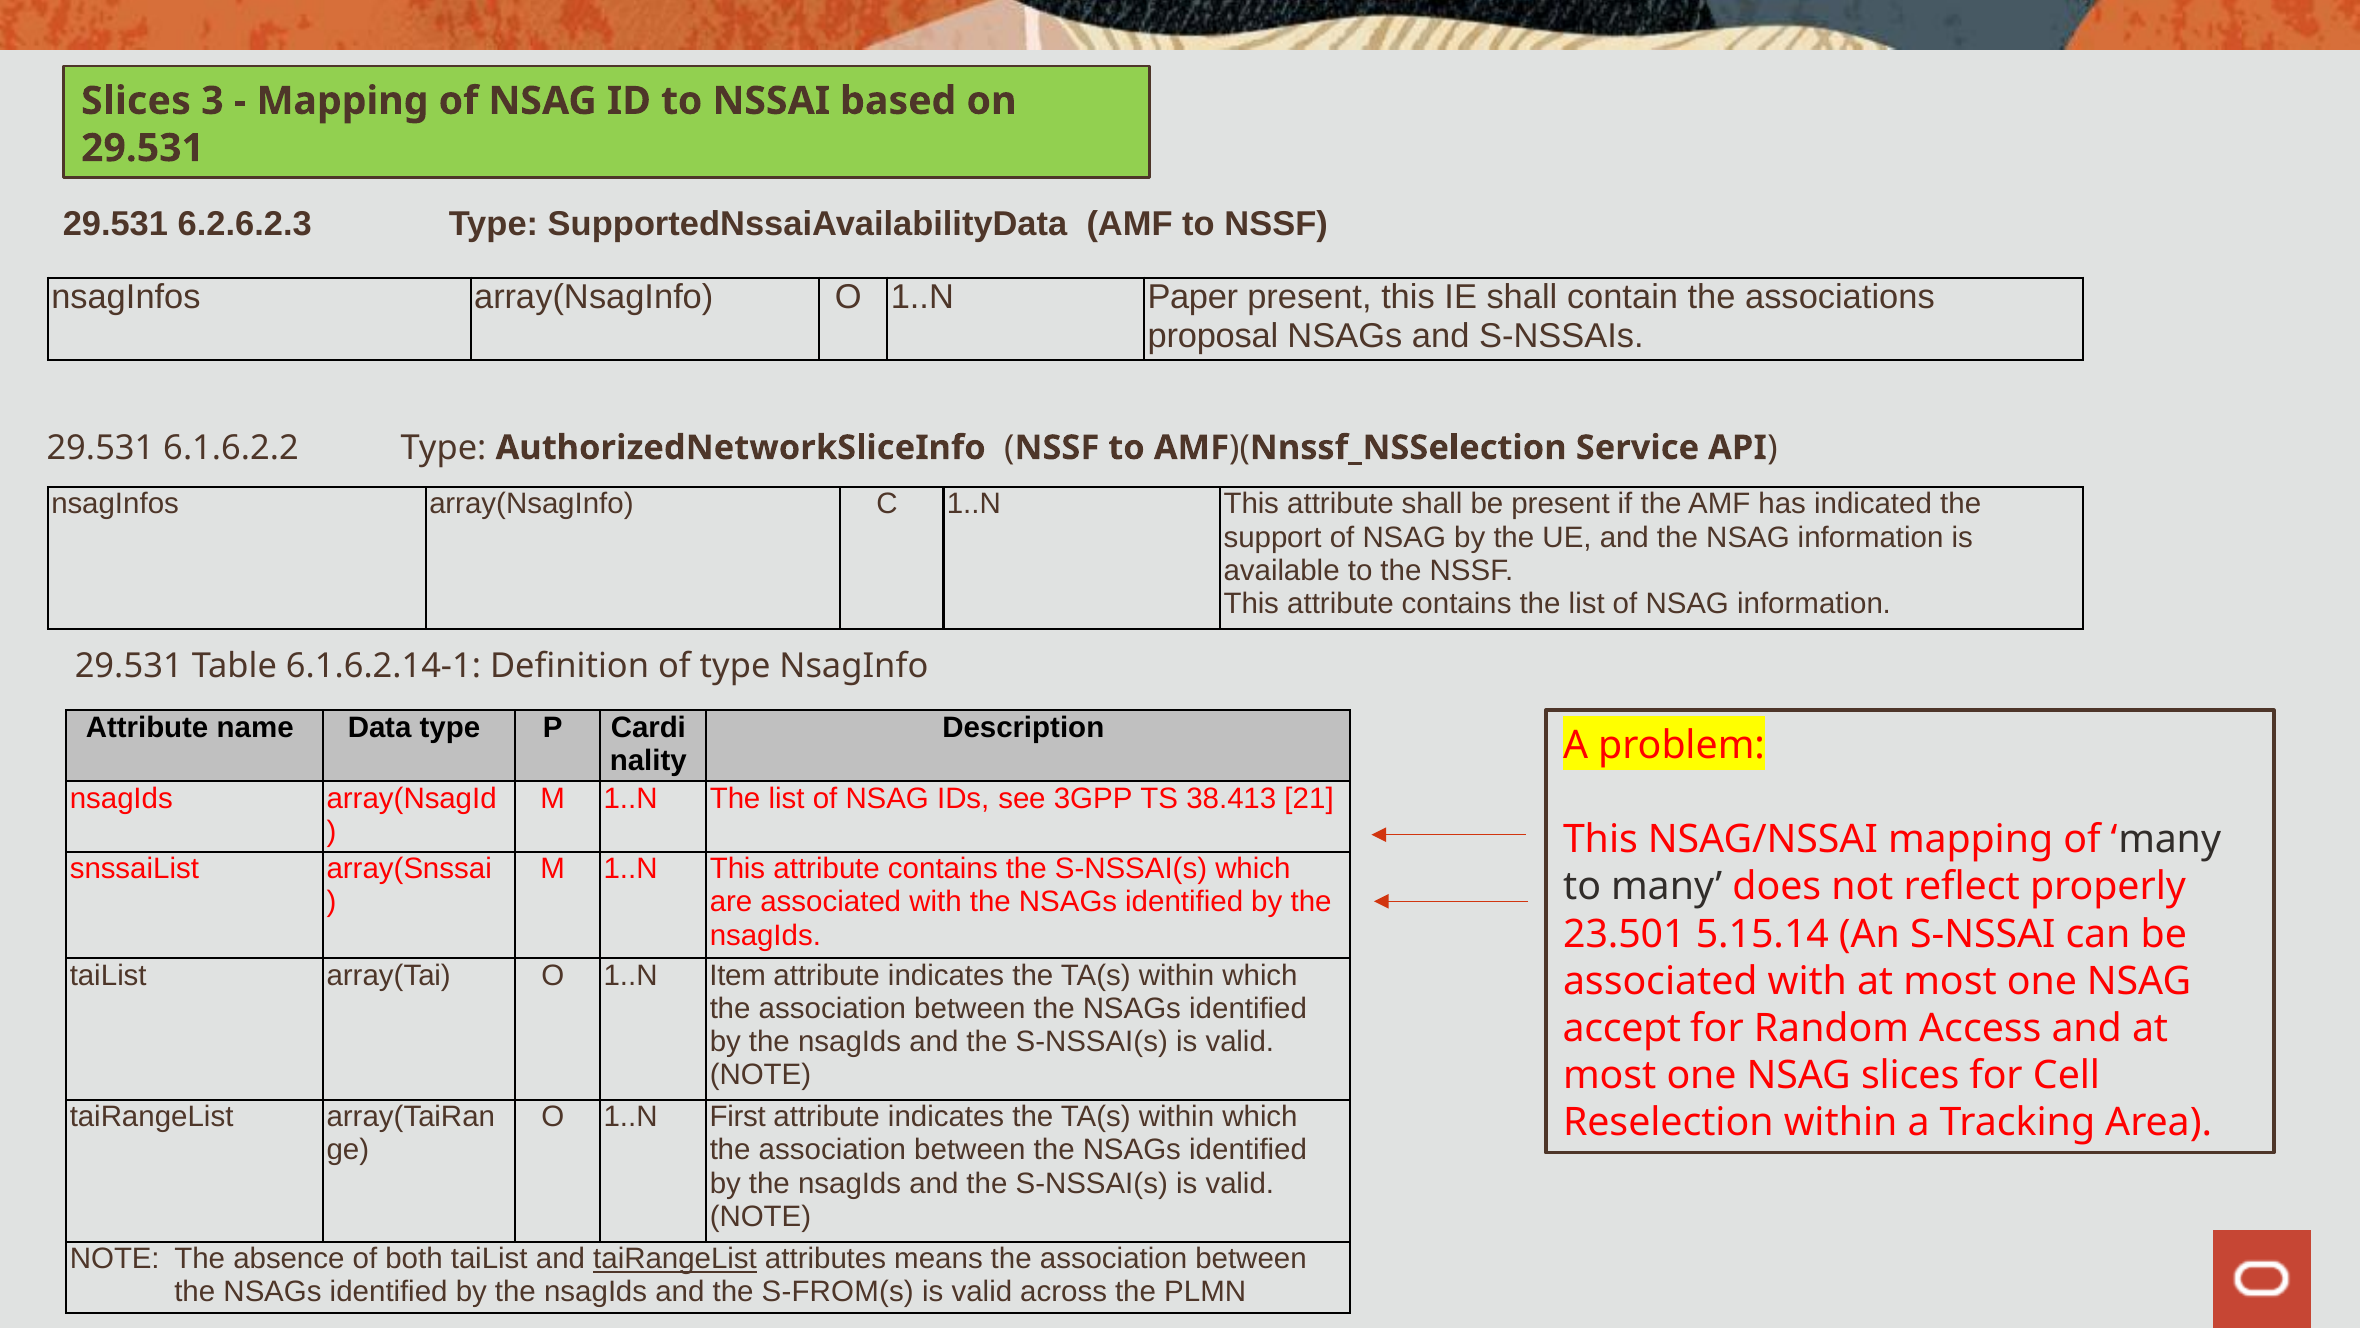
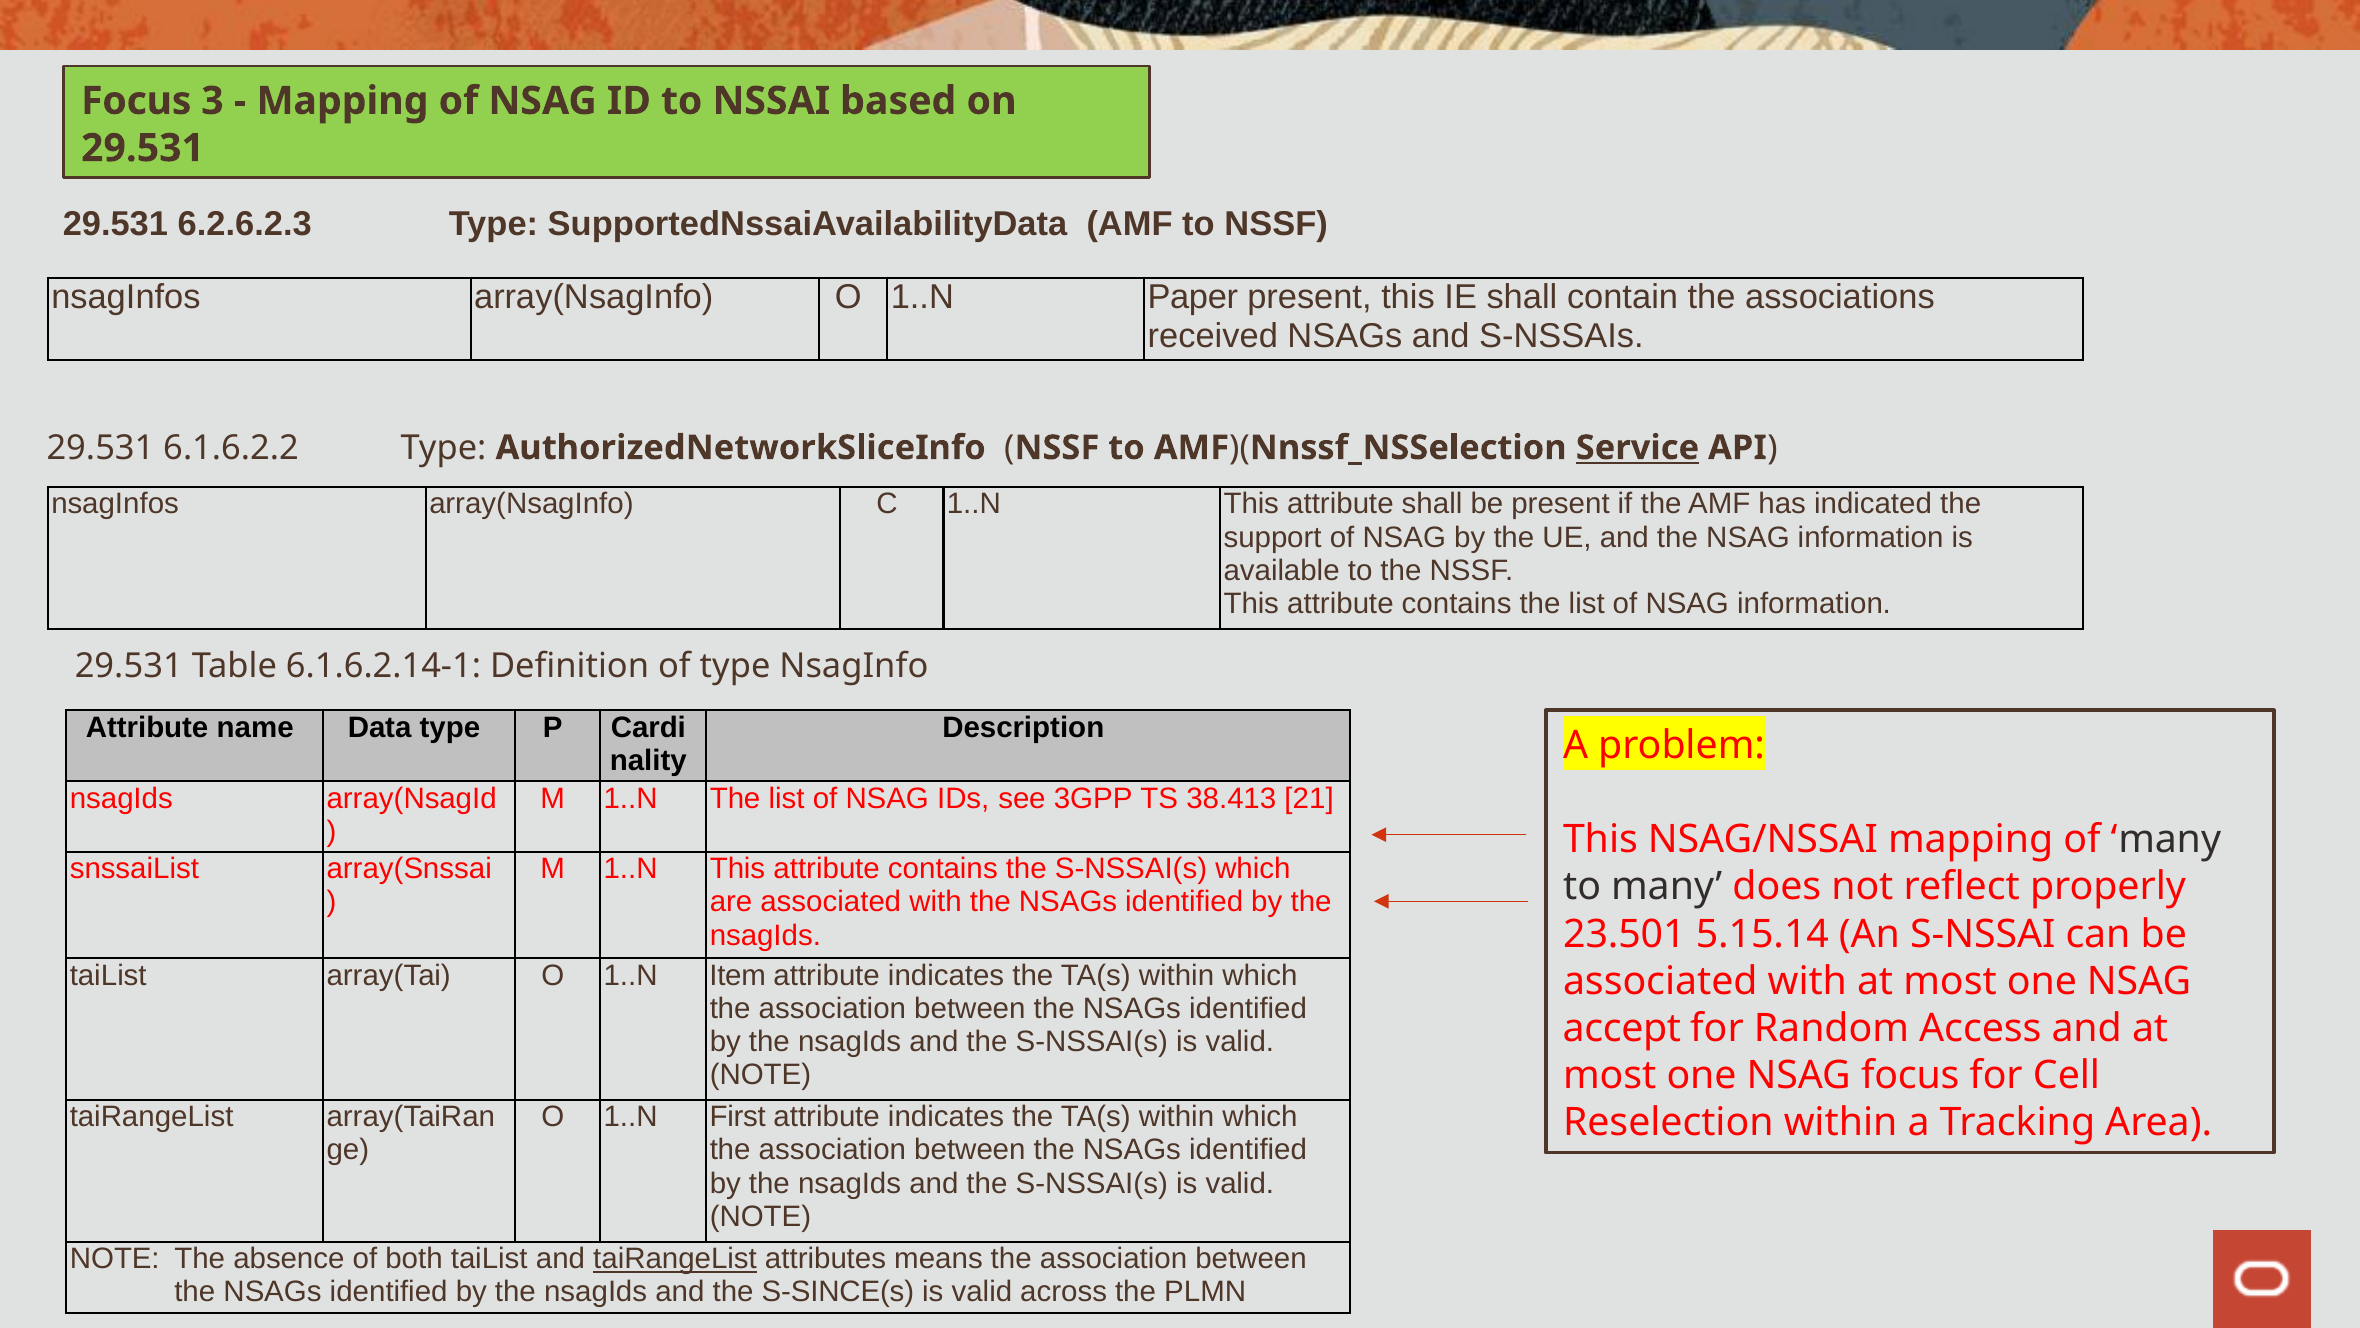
Slices: Slices -> Focus (136, 101)
proposal: proposal -> received (1213, 336)
Service underline: none -> present (1637, 448)
NSAG slices: slices -> focus (1910, 1075)
S-FROM(s: S-FROM(s -> S-SINCE(s (838, 1291)
